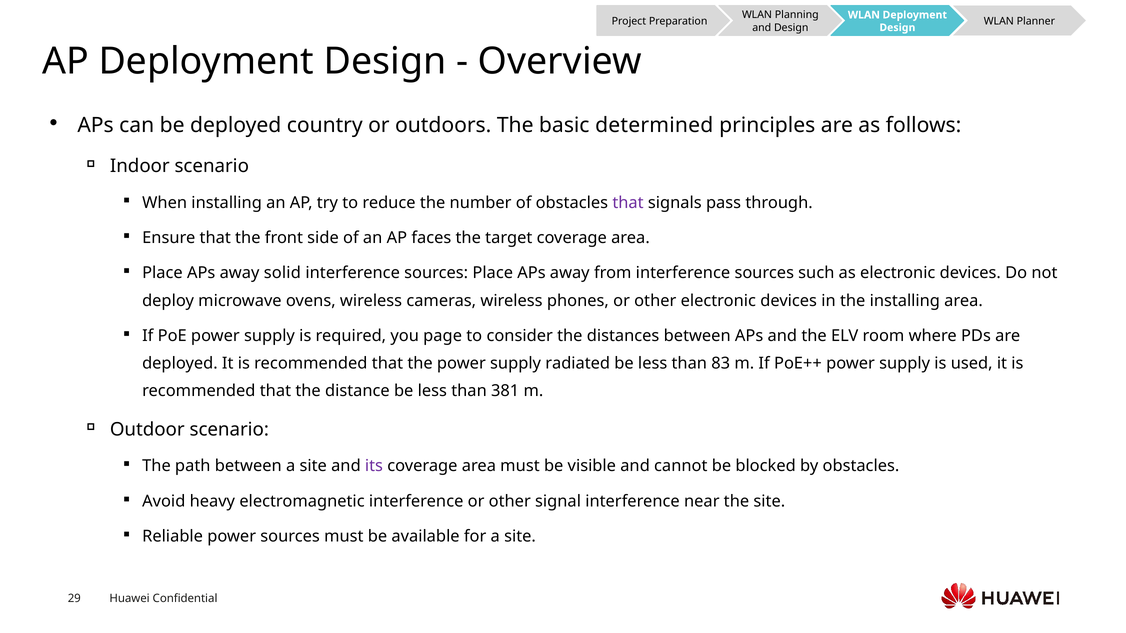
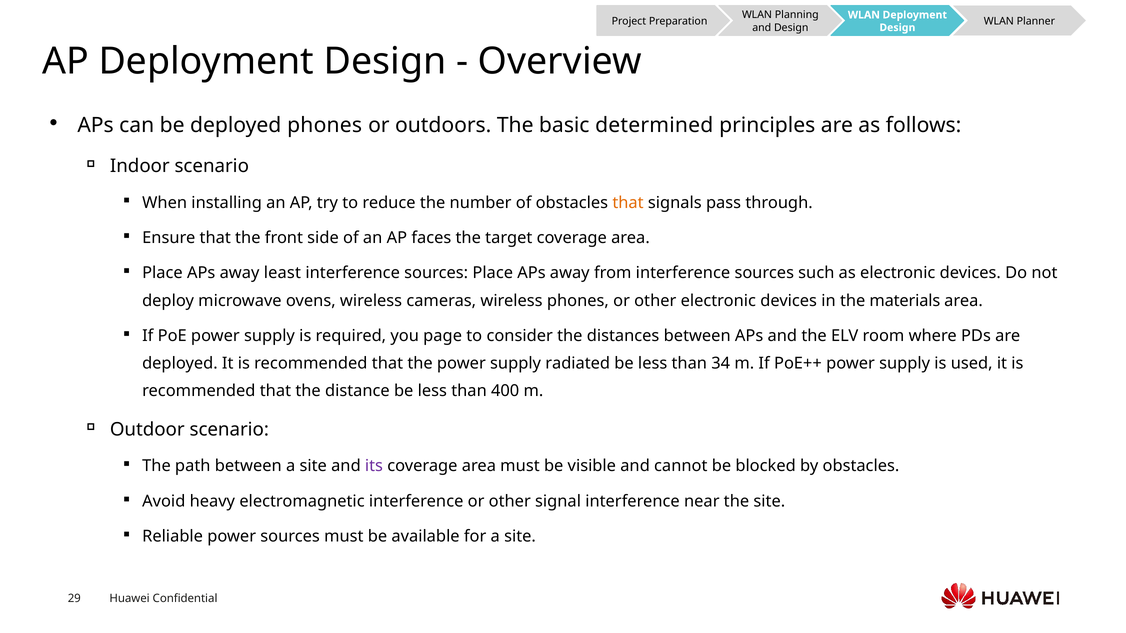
deployed country: country -> phones (325, 125)
that colour: purple -> orange (628, 203)
solid: solid -> least (282, 273)
the installing: installing -> materials (905, 301)
83: 83 -> 34 (721, 364)
381: 381 -> 400 (505, 391)
